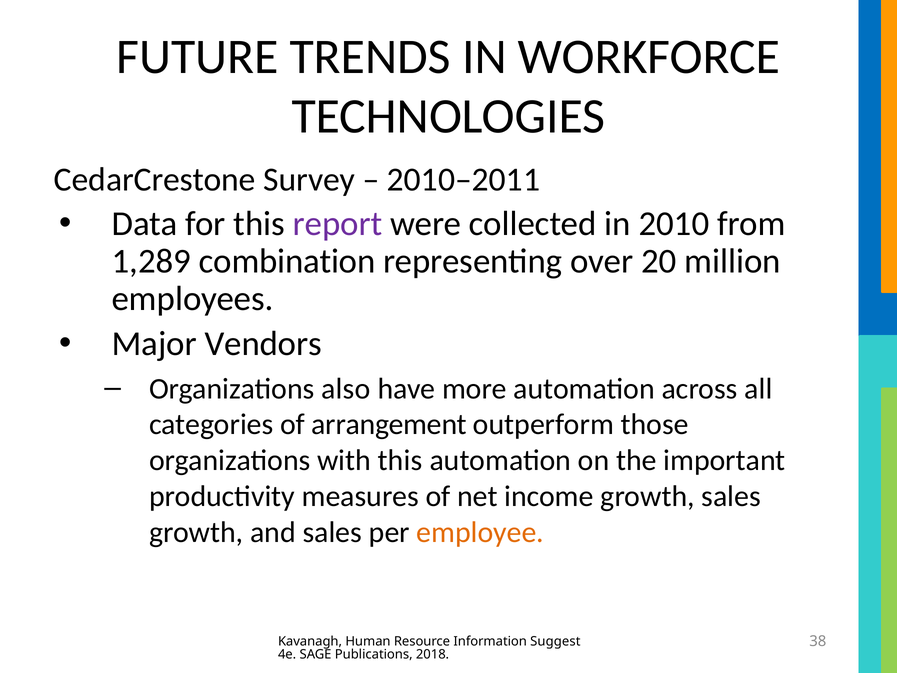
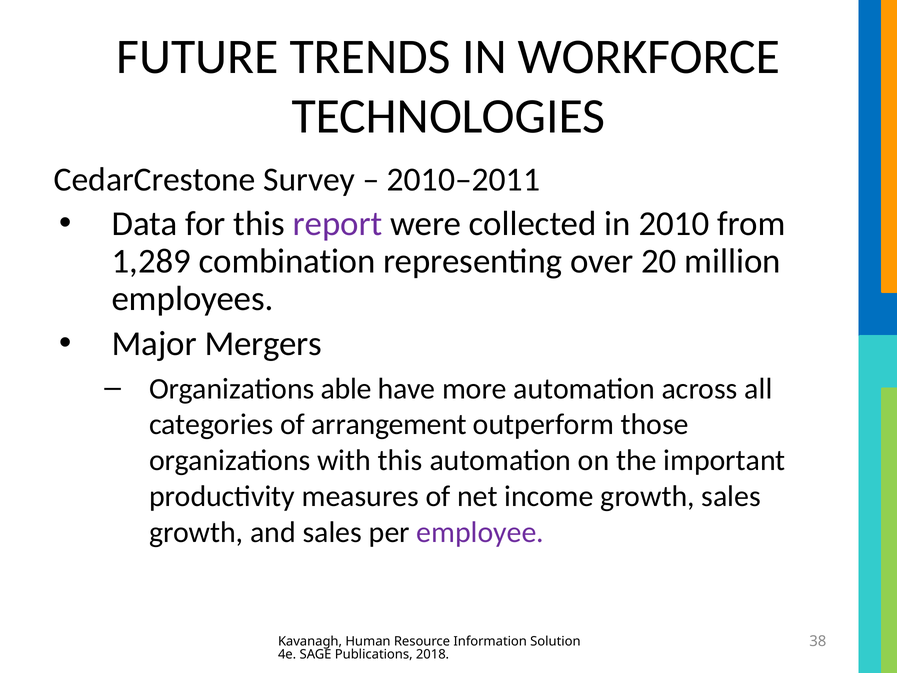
Vendors: Vendors -> Mergers (263, 344)
also: also -> able (346, 389)
employee colour: orange -> purple (480, 532)
Suggest: Suggest -> Solution (555, 641)
